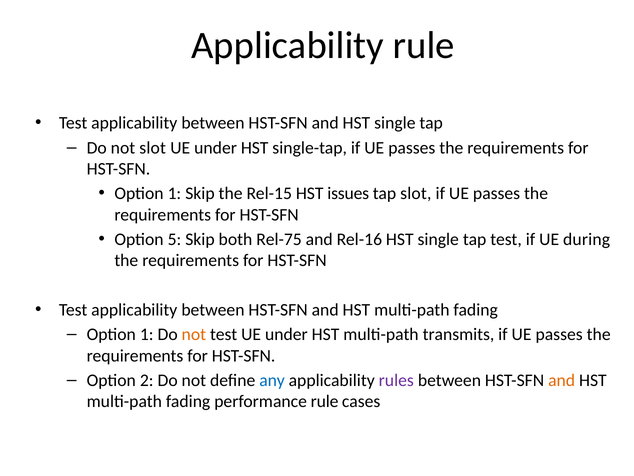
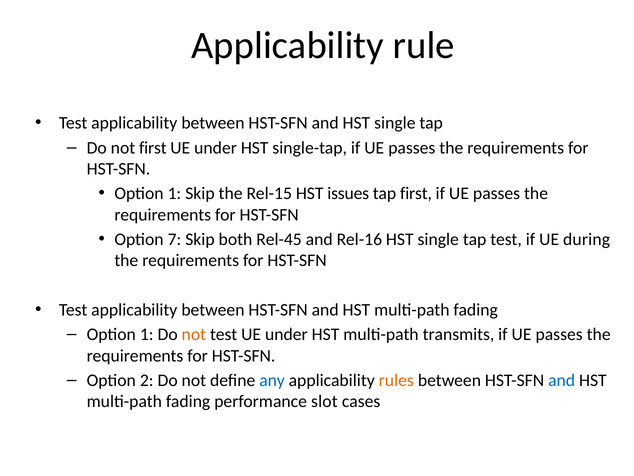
not slot: slot -> first (153, 148)
tap slot: slot -> first (416, 193)
5: 5 -> 7 (174, 239)
Rel-75: Rel-75 -> Rel-45 (279, 239)
rules colour: purple -> orange (396, 380)
and colour: orange -> blue (562, 380)
performance rule: rule -> slot (324, 401)
